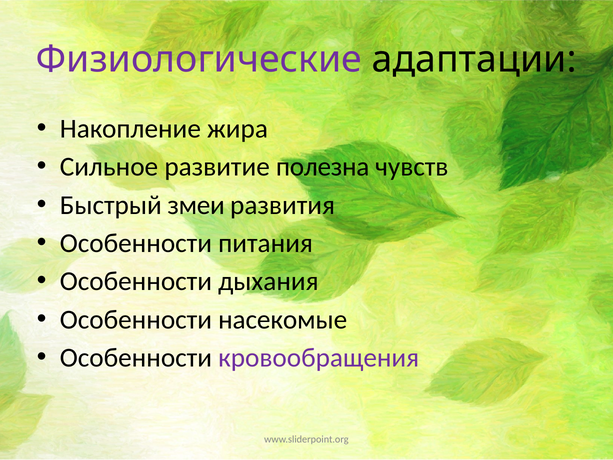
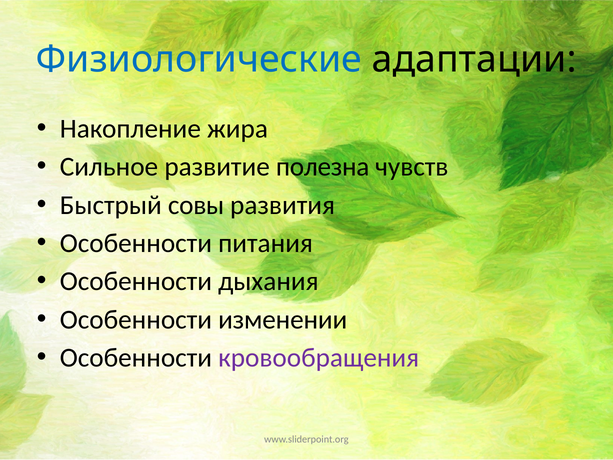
Физиологические colour: purple -> blue (199, 59)
змеи: змеи -> совы (196, 205)
насекомые: насекомые -> изменении (283, 319)
